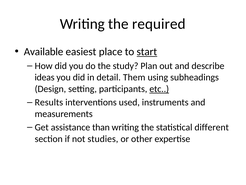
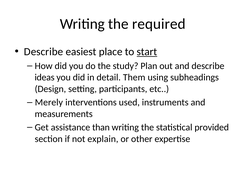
Available: Available -> Describe (44, 52)
etc underline: present -> none (159, 89)
Results: Results -> Merely (49, 102)
different: different -> provided (212, 127)
studies: studies -> explain (103, 138)
